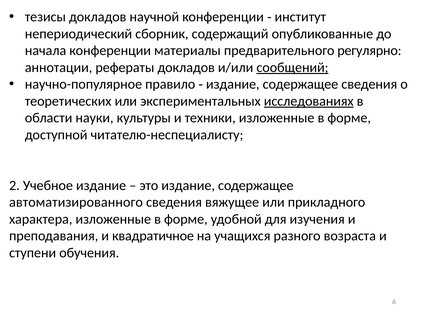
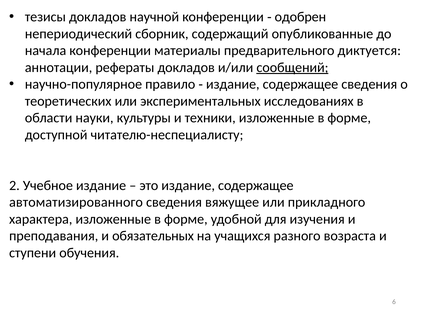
институт: институт -> одобрен (300, 17)
регулярно: регулярно -> диктуется (369, 51)
исследованиях underline: present -> none (309, 101)
квадратичное: квадратичное -> обязательных (153, 236)
